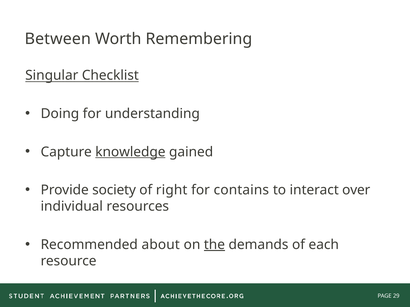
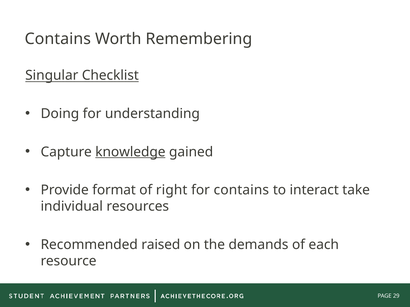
Between: Between -> Contains (58, 39)
society: society -> format (114, 190)
over: over -> take (356, 190)
about: about -> raised (161, 245)
the underline: present -> none (214, 245)
